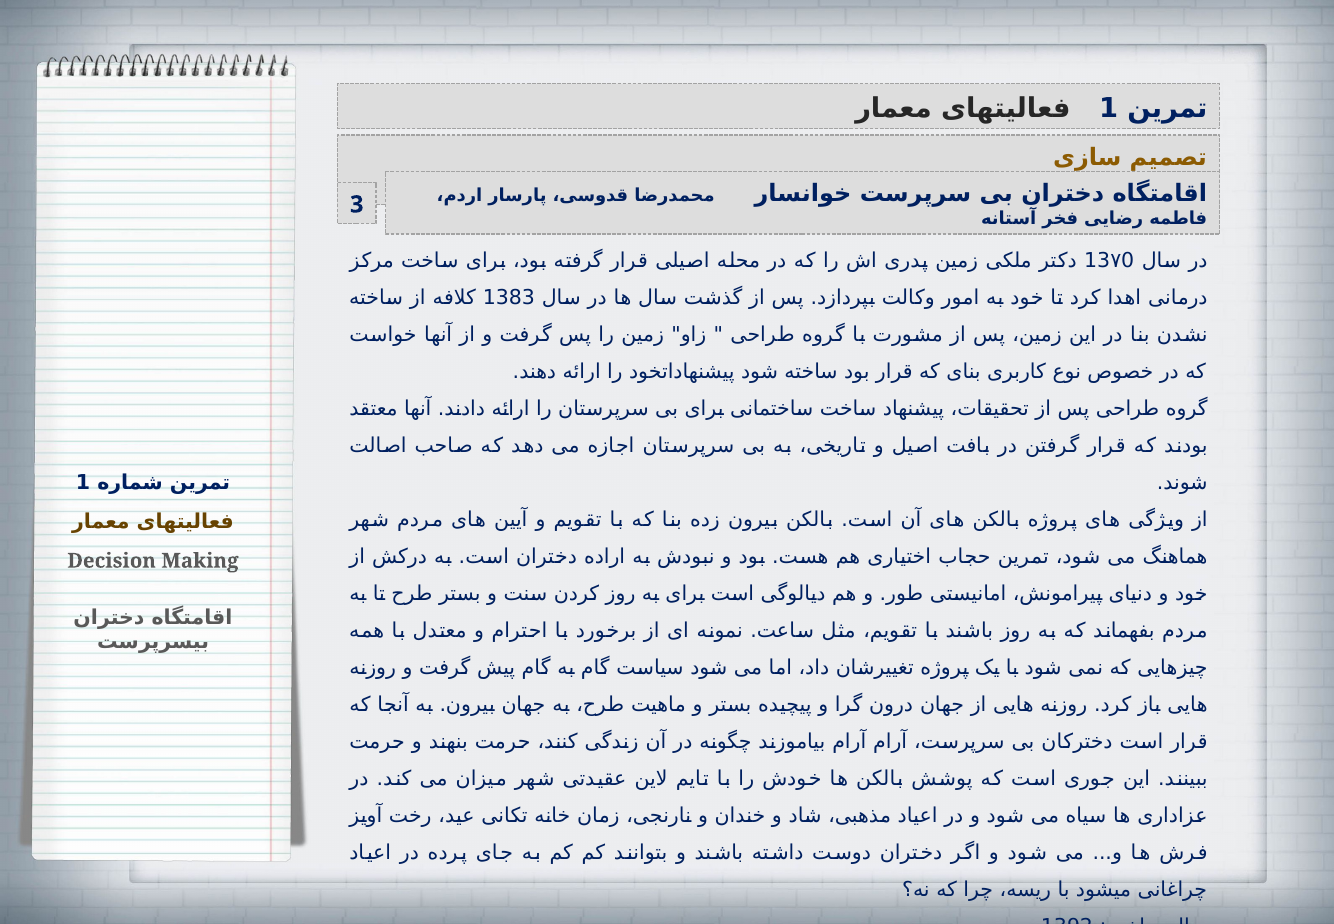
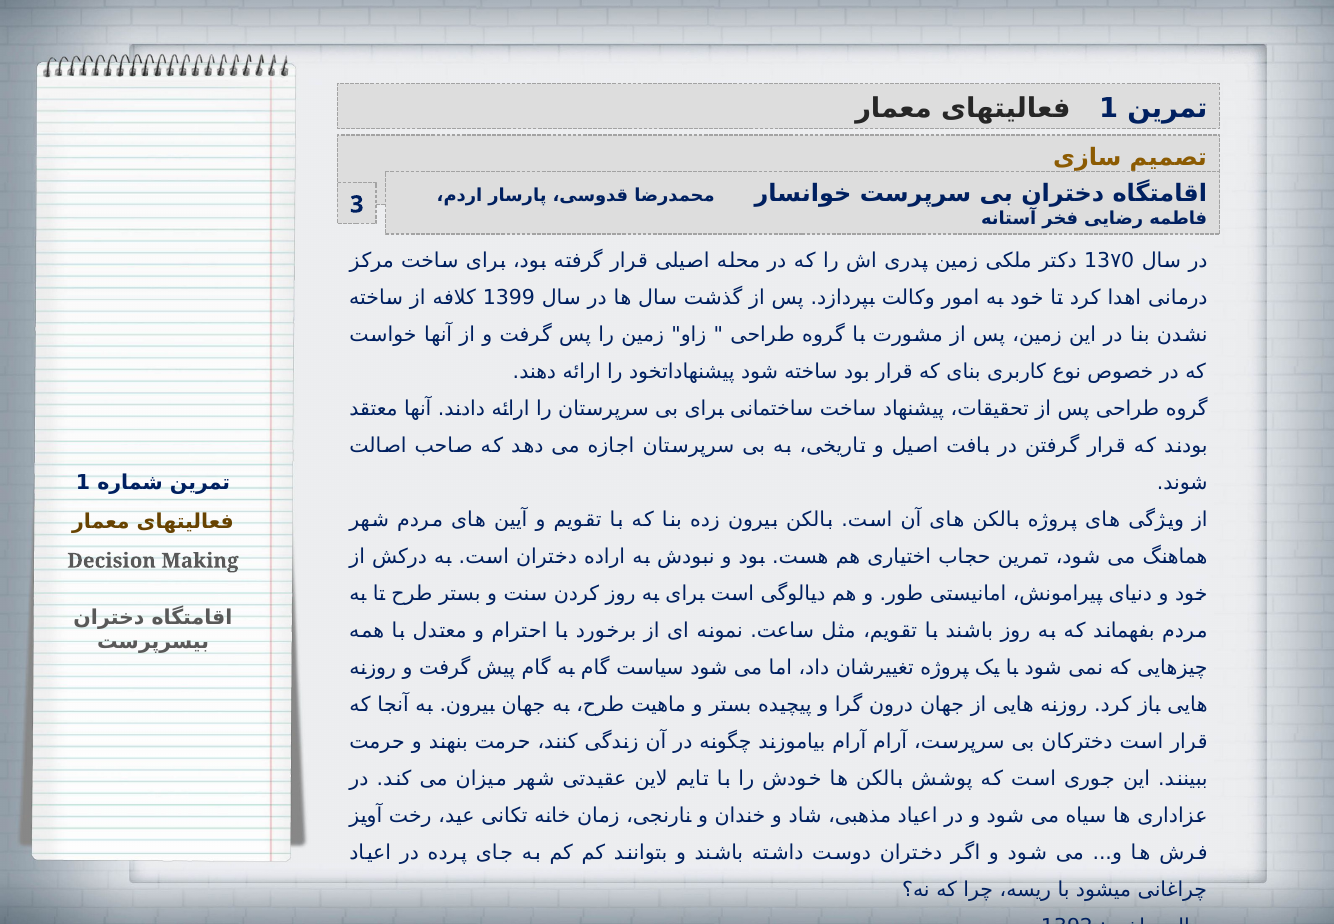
1383: 1383 -> 1399 (509, 298)
